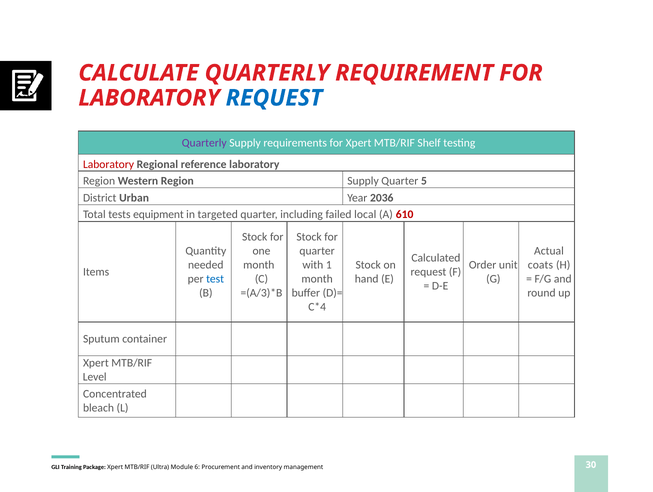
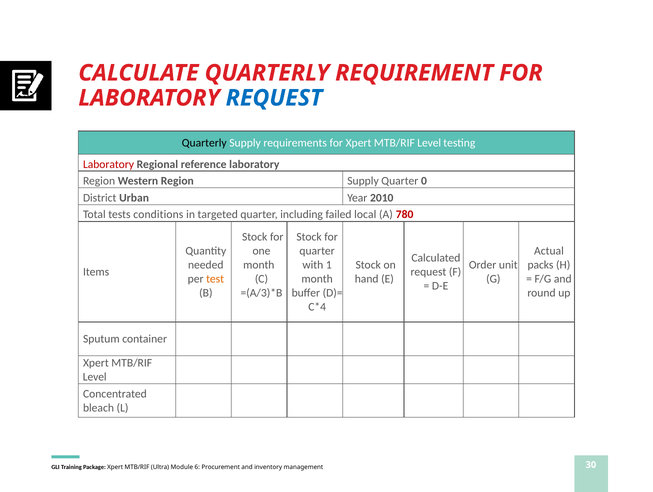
Quarterly colour: purple -> black (204, 143)
for Xpert MTB/RIF Shelf: Shelf -> Level (429, 143)
5: 5 -> 0 (424, 181)
2036: 2036 -> 2010 (382, 198)
equipment: equipment -> conditions (158, 214)
610: 610 -> 780 (405, 214)
coats: coats -> packs (541, 265)
test colour: blue -> orange (215, 279)
